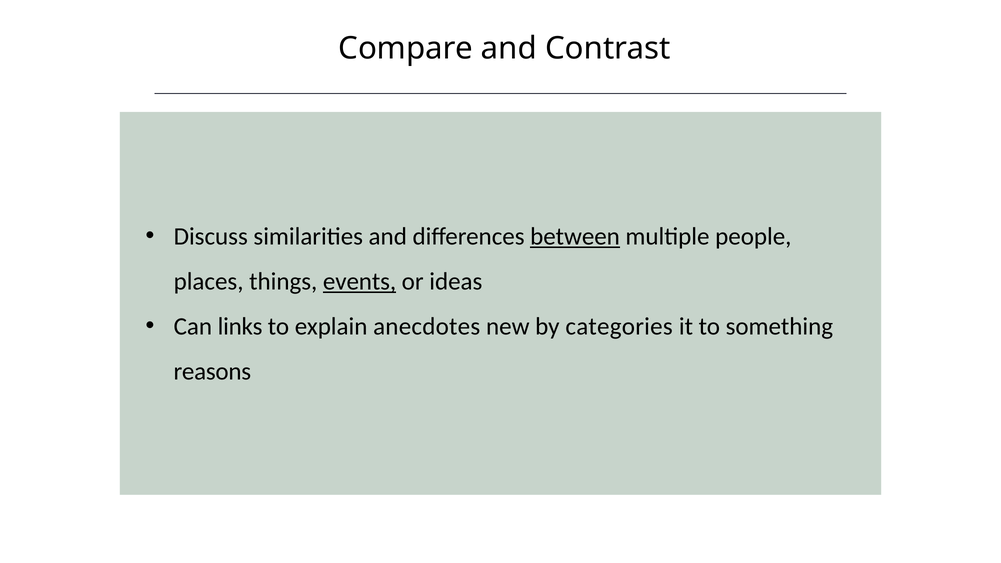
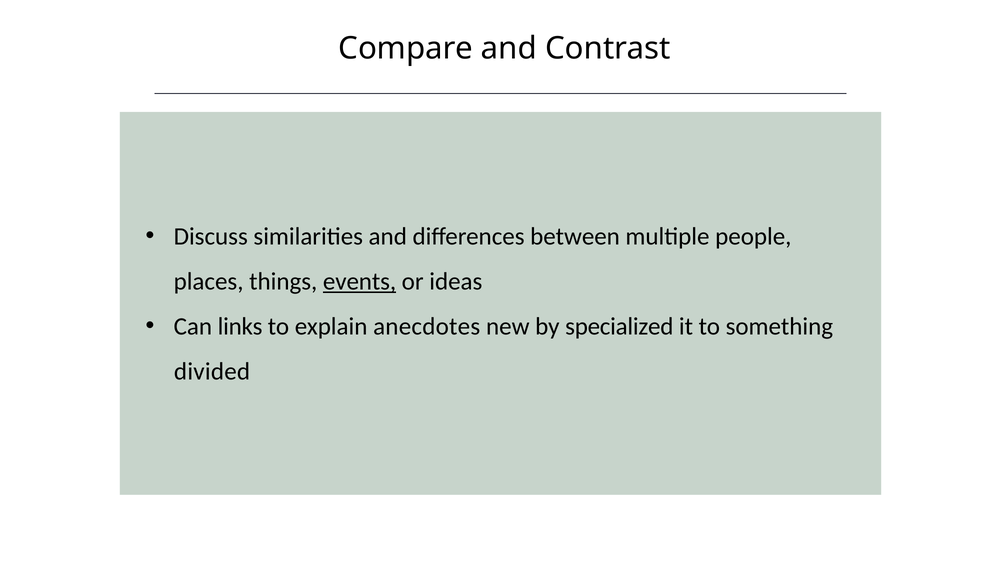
between underline: present -> none (575, 236)
categories: categories -> specialized (619, 326)
reasons: reasons -> divided (212, 372)
